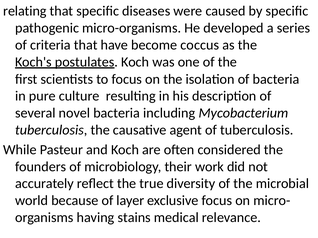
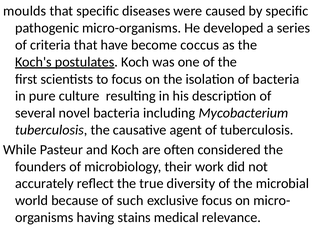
relating: relating -> moulds (25, 11)
layer: layer -> such (130, 201)
